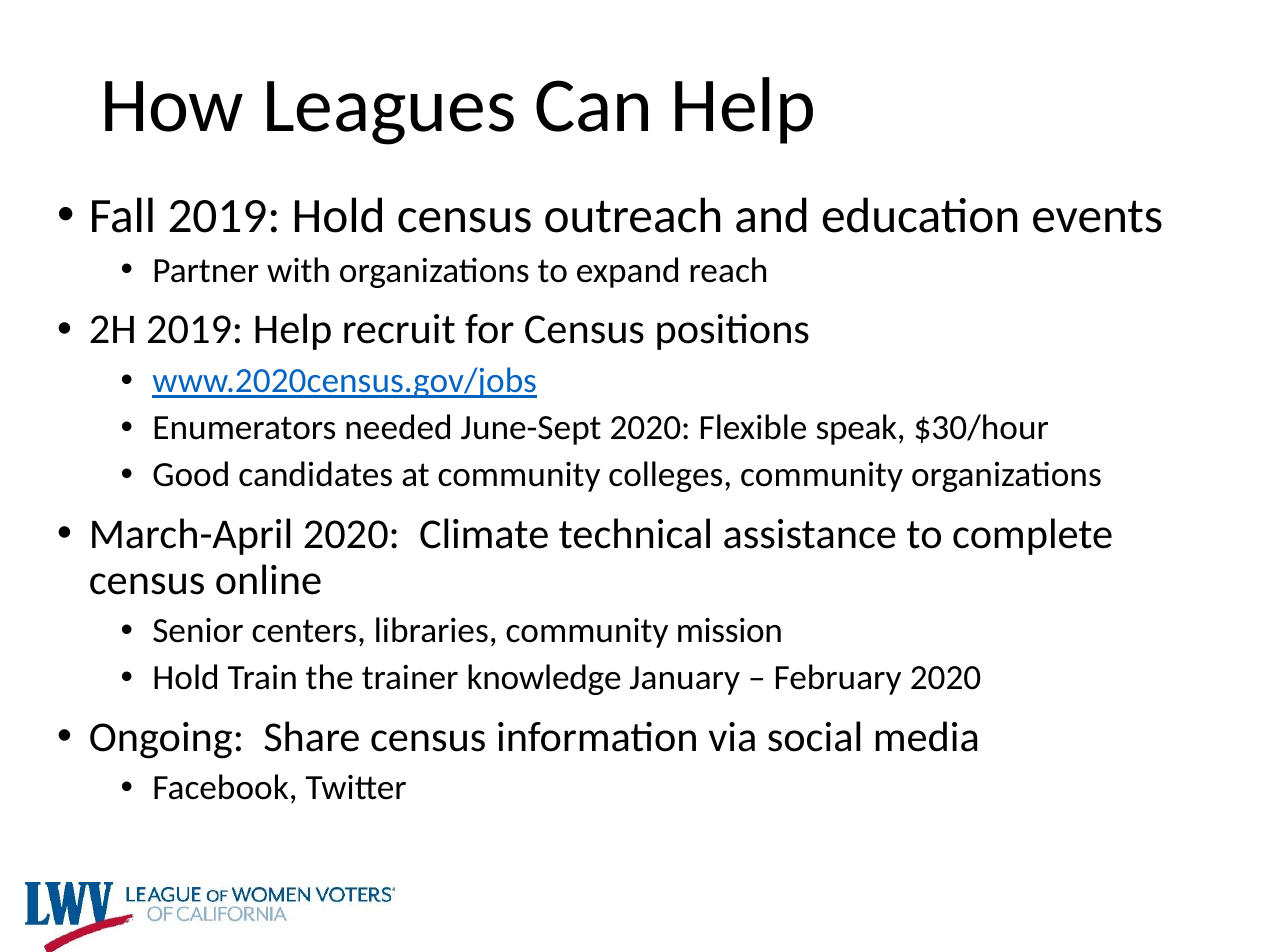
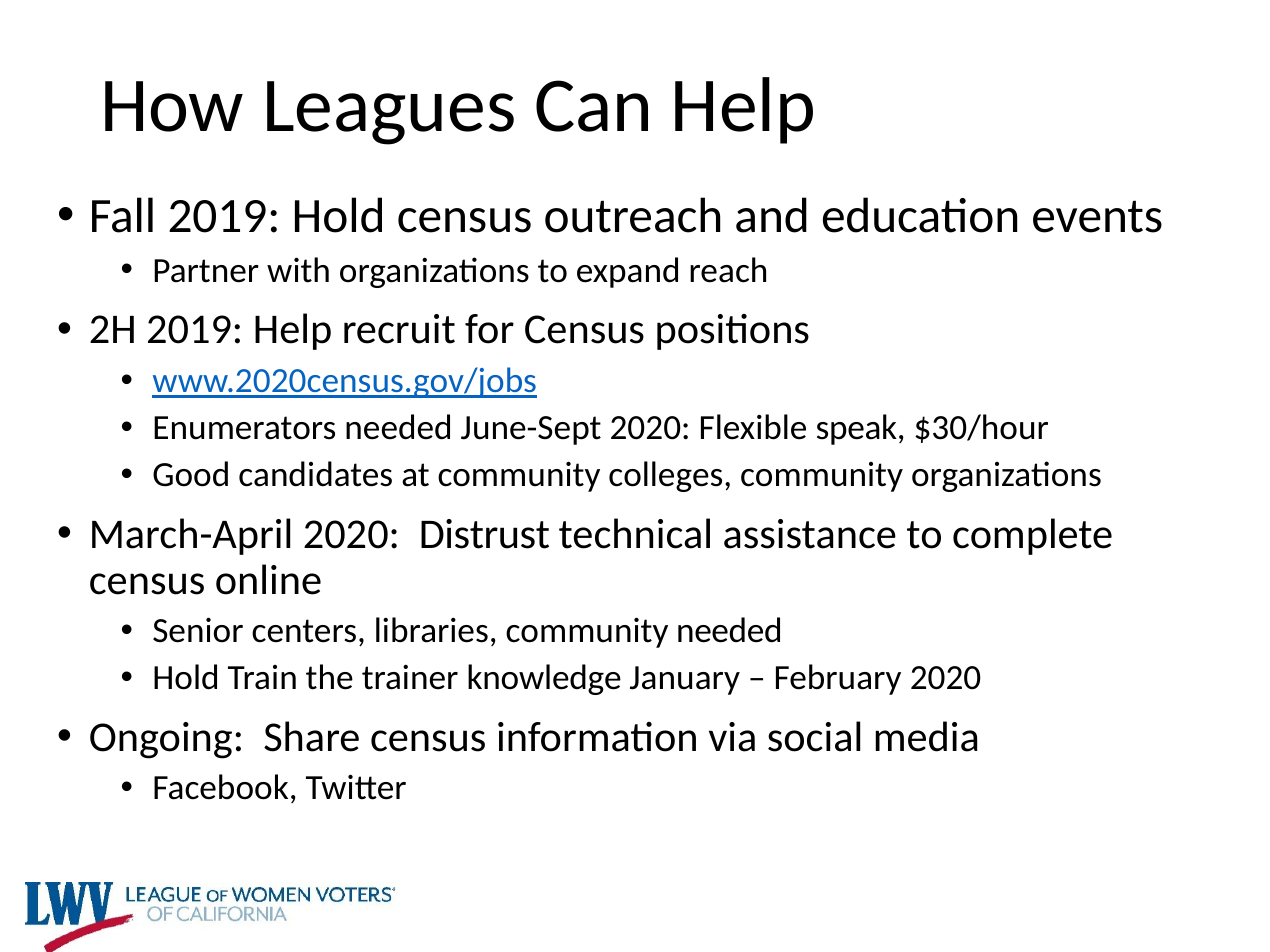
Climate: Climate -> Distrust (484, 535)
community mission: mission -> needed (729, 631)
